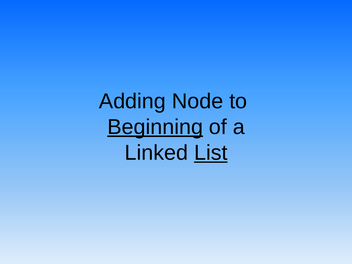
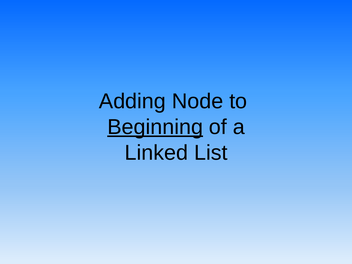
List underline: present -> none (211, 153)
